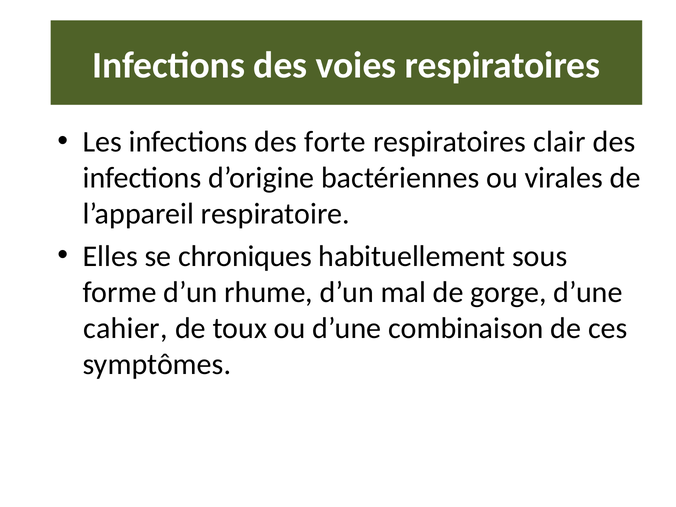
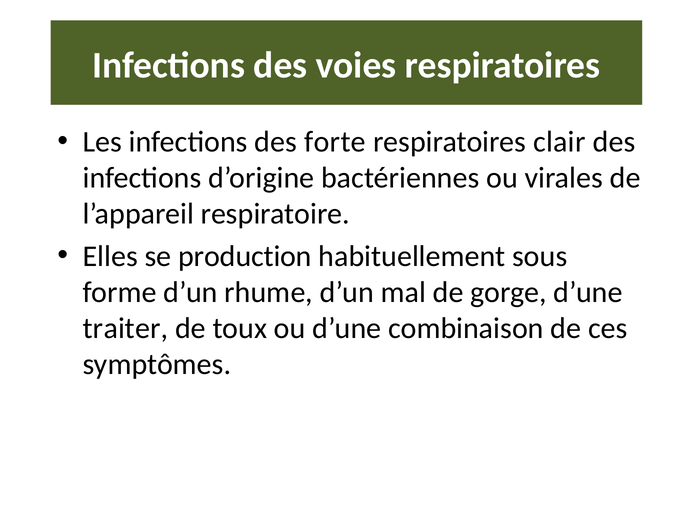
chroniques: chroniques -> production (245, 256)
cahier: cahier -> traiter (126, 328)
